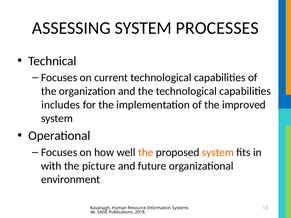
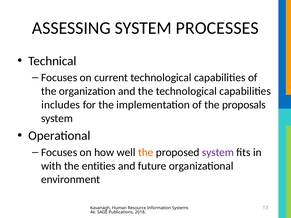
improved: improved -> proposals (244, 105)
system colour: orange -> purple (218, 152)
picture: picture -> entities (99, 166)
